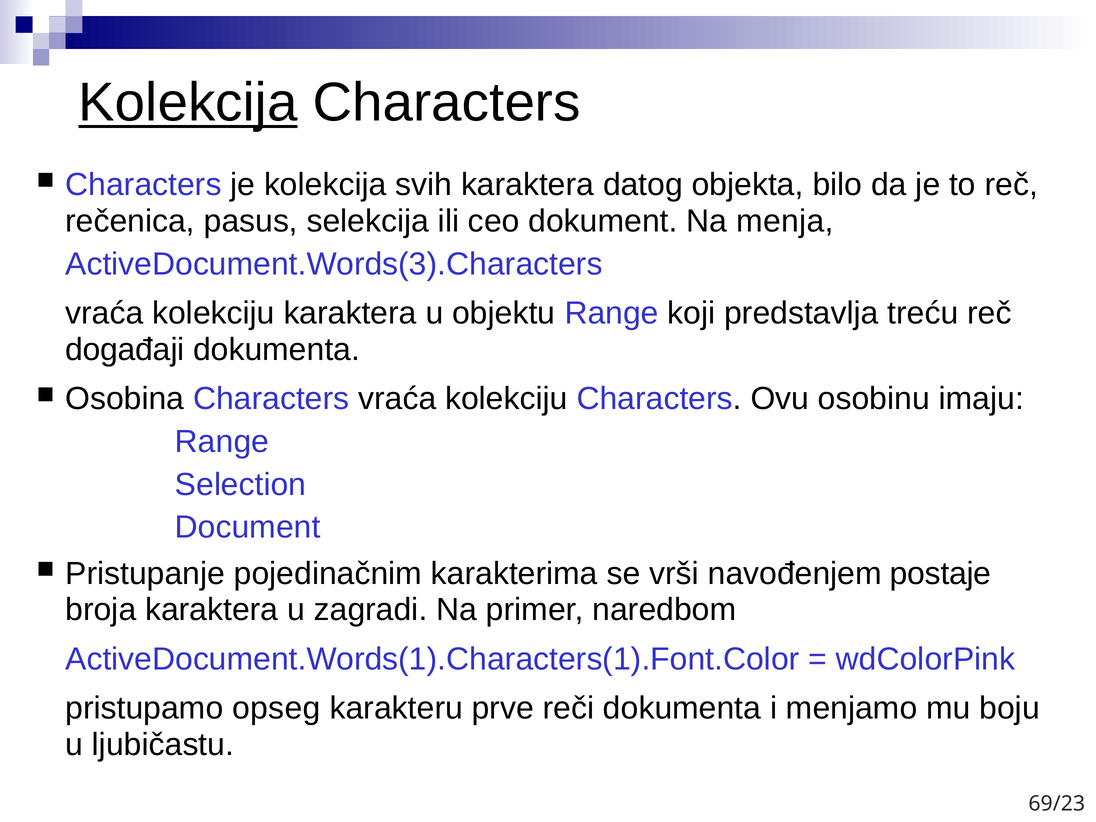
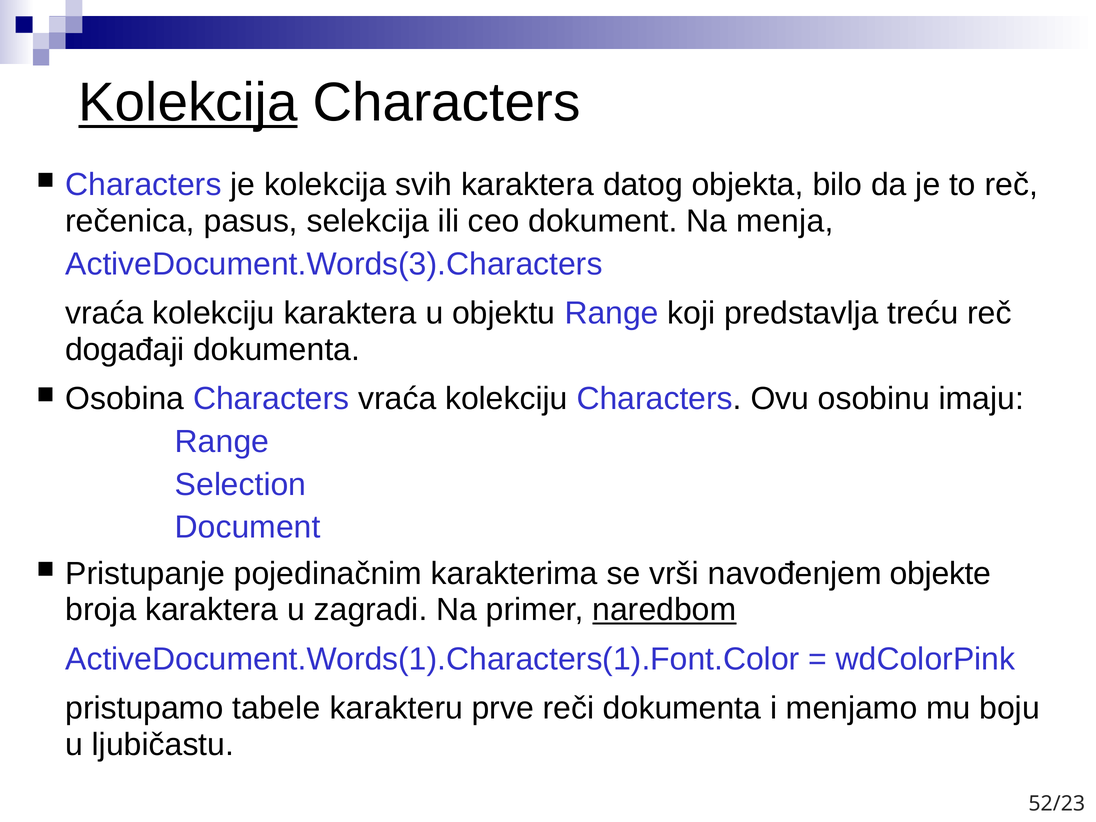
postaje: postaje -> objekte (941, 573)
naredbom underline: none -> present (664, 610)
opseg: opseg -> tabele (276, 708)
69/23: 69/23 -> 52/23 (1057, 804)
